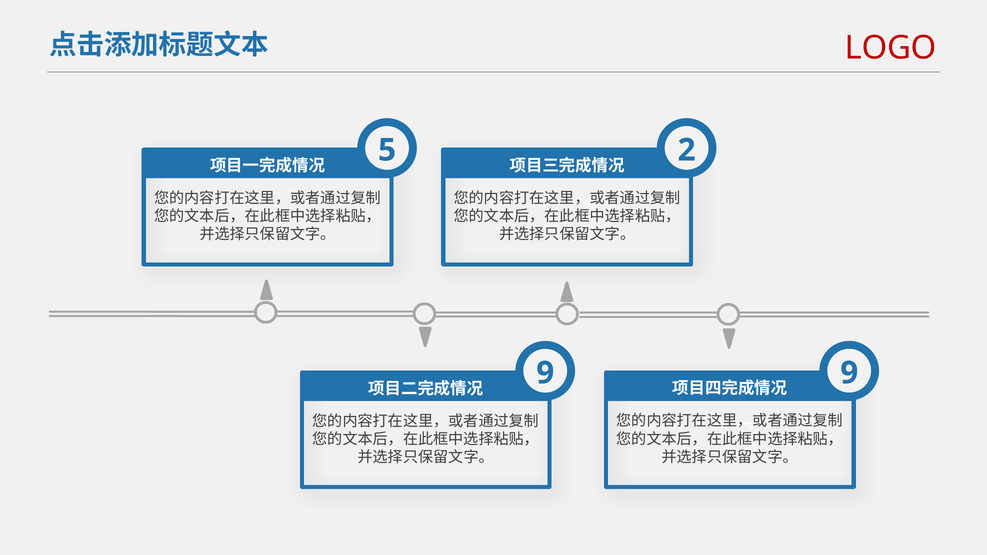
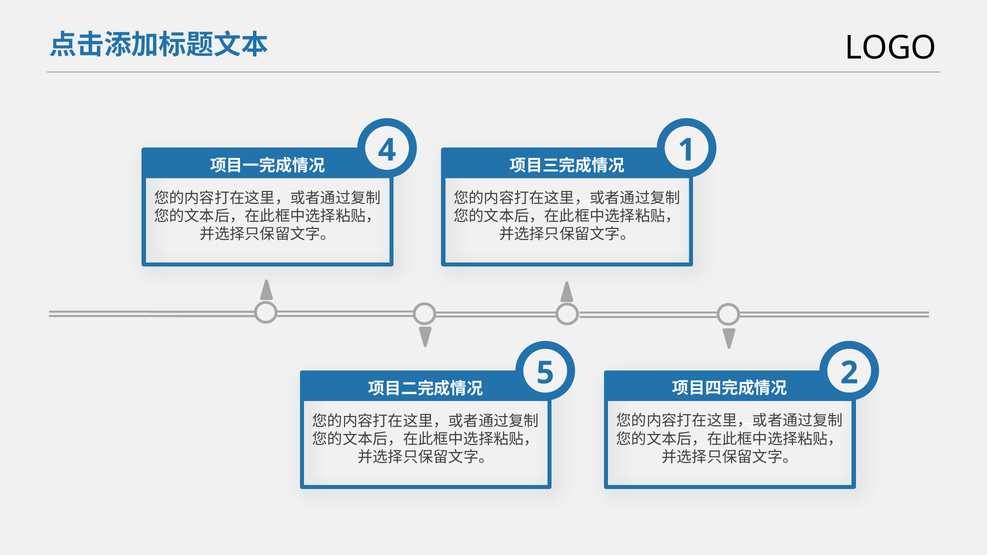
LOGO colour: red -> black (891, 48)
5: 5 -> 4 (387, 150)
2: 2 -> 1 (687, 150)
9: 9 -> 5 (545, 373)
9: 9 -> 2 (849, 373)
